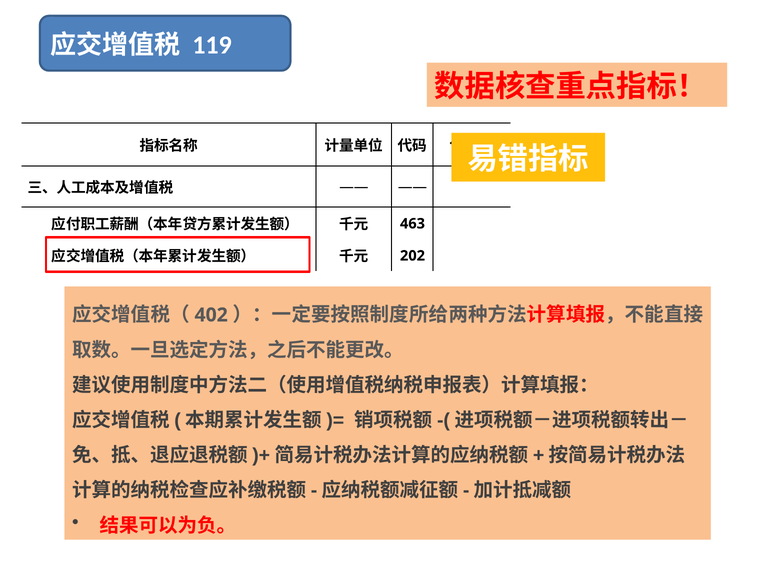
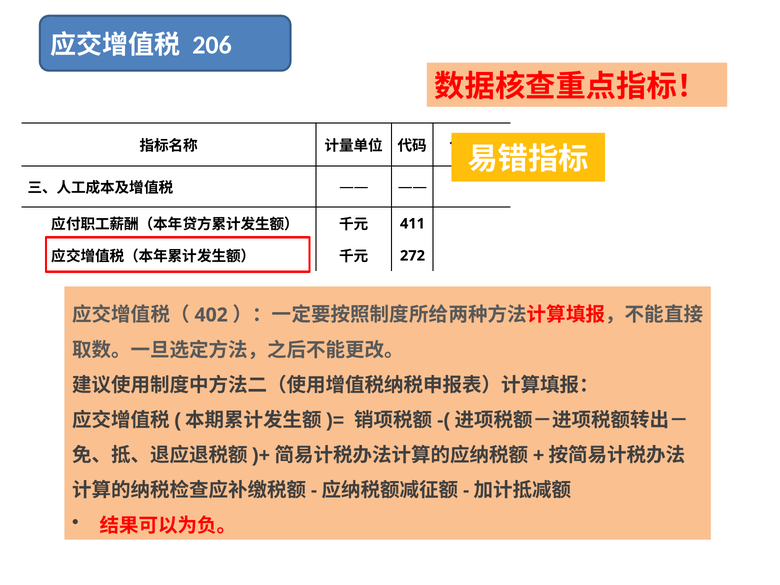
119: 119 -> 206 (212, 45)
463: 463 -> 411 (412, 224)
202: 202 -> 272 (412, 256)
